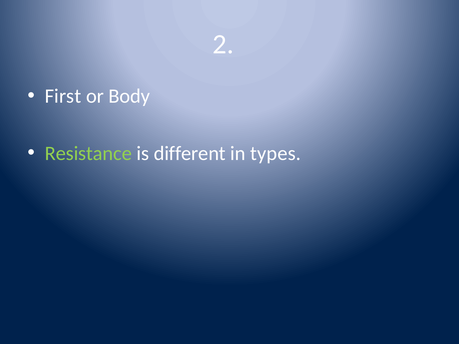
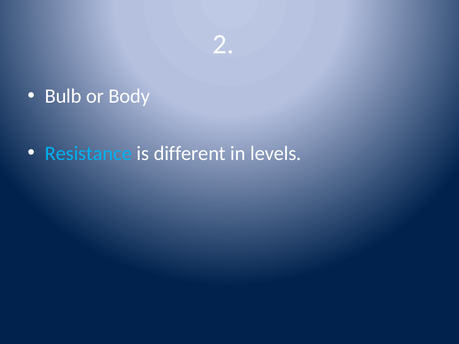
First: First -> Bulb (63, 96)
Resistance colour: light green -> light blue (88, 153)
types: types -> levels (276, 153)
